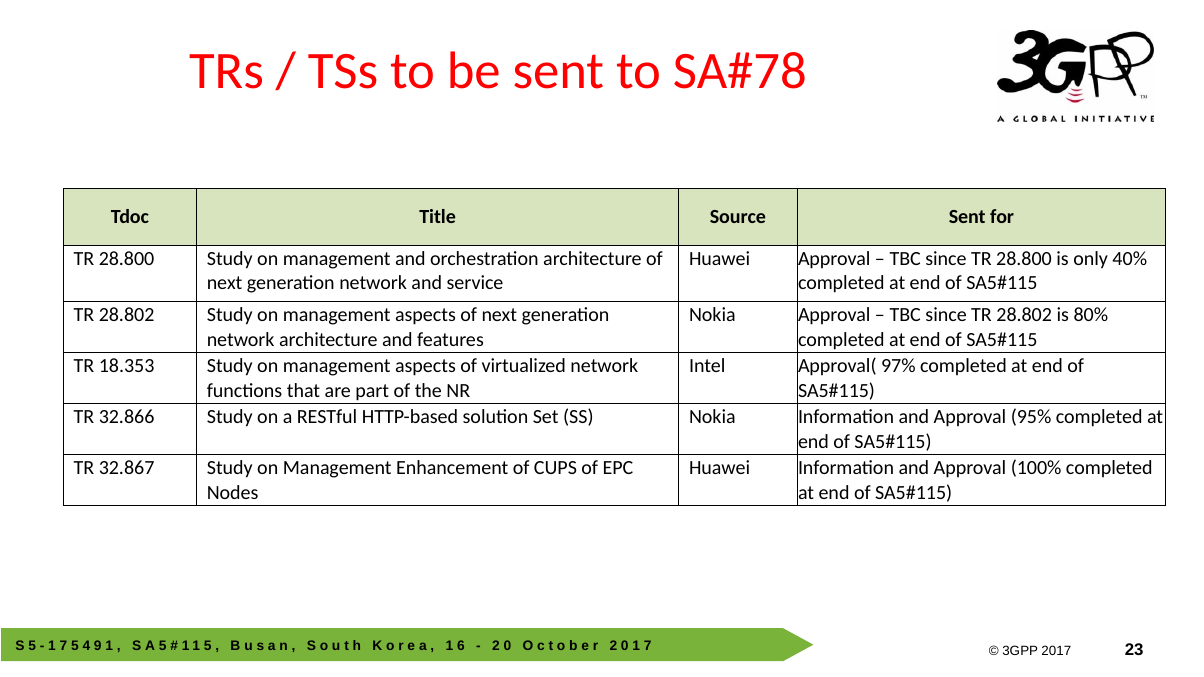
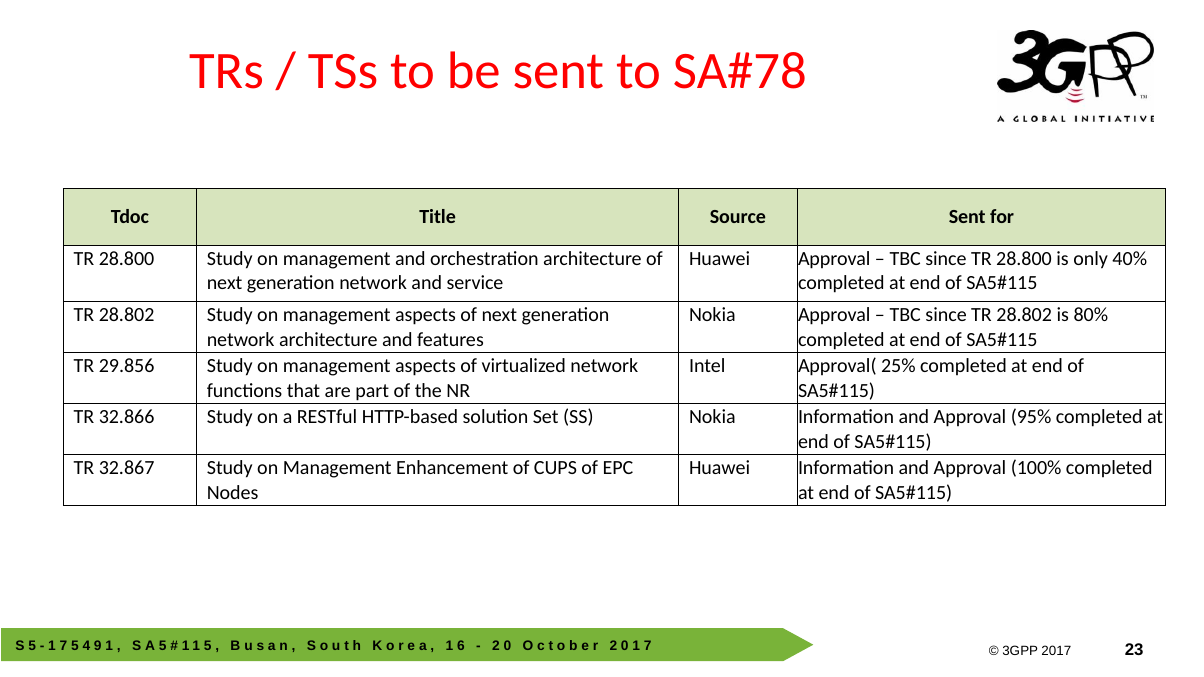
18.353: 18.353 -> 29.856 (127, 366)
97%: 97% -> 25% (898, 366)
